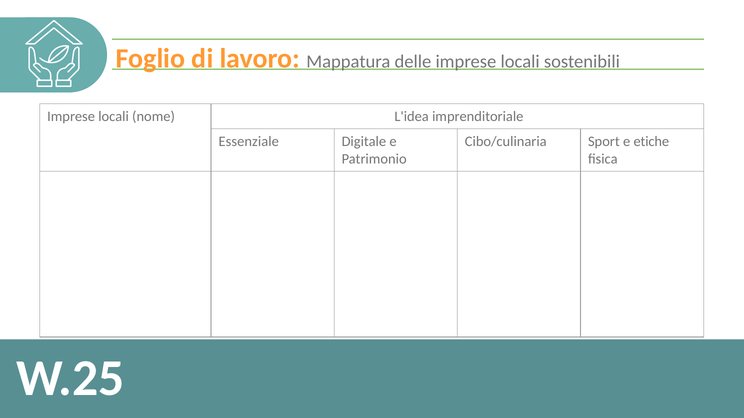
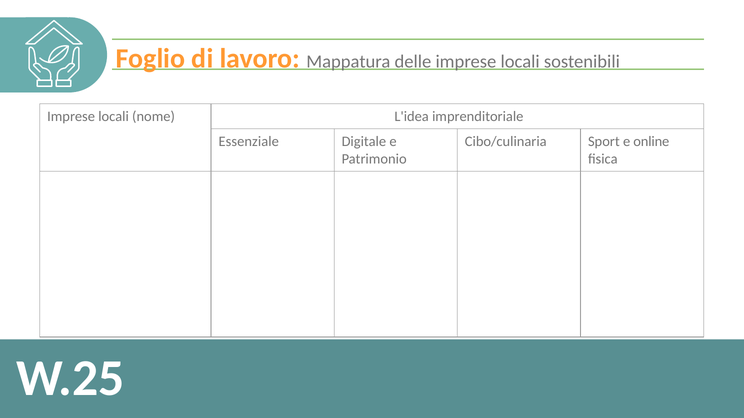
etiche: etiche -> online (651, 142)
